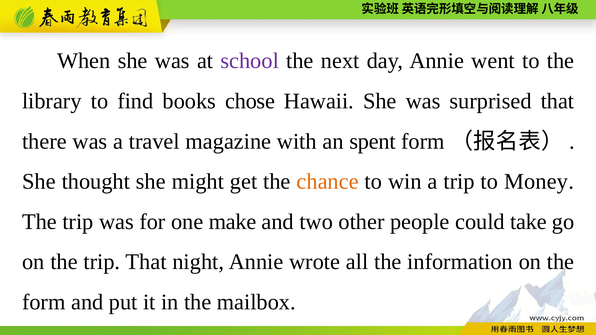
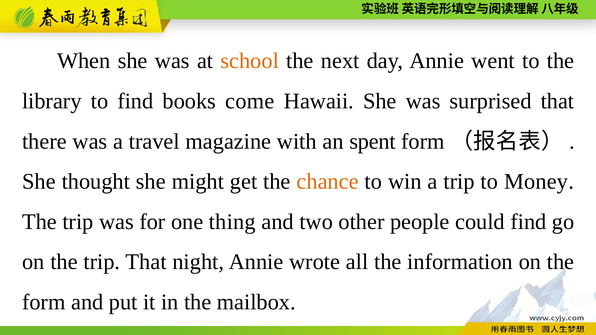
school colour: purple -> orange (250, 61)
chose: chose -> come (250, 101)
make: make -> thing (232, 222)
could take: take -> find (528, 222)
